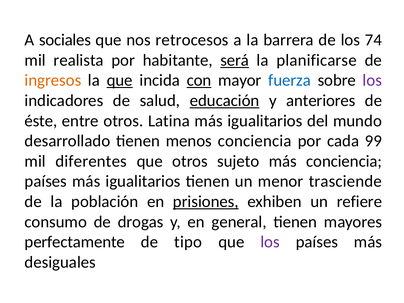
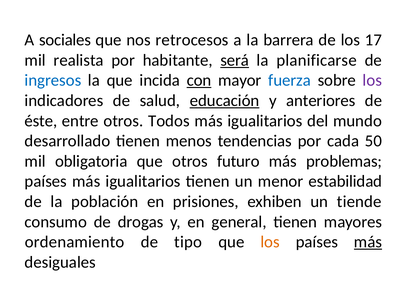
74: 74 -> 17 (373, 40)
ingresos colour: orange -> blue (53, 80)
que underline: present -> none (120, 80)
Latina: Latina -> Todos (169, 121)
menos conciencia: conciencia -> tendencias (255, 141)
99: 99 -> 50 (373, 141)
diferentes: diferentes -> obligatoria (91, 161)
sujeto: sujeto -> futuro (238, 161)
más conciencia: conciencia -> problemas (344, 161)
trasciende: trasciende -> estabilidad (345, 181)
prisiones underline: present -> none (206, 202)
refiere: refiere -> tiende (359, 202)
perfectamente: perfectamente -> ordenamiento (75, 242)
los colour: purple -> orange (270, 242)
más underline: none -> present (368, 242)
